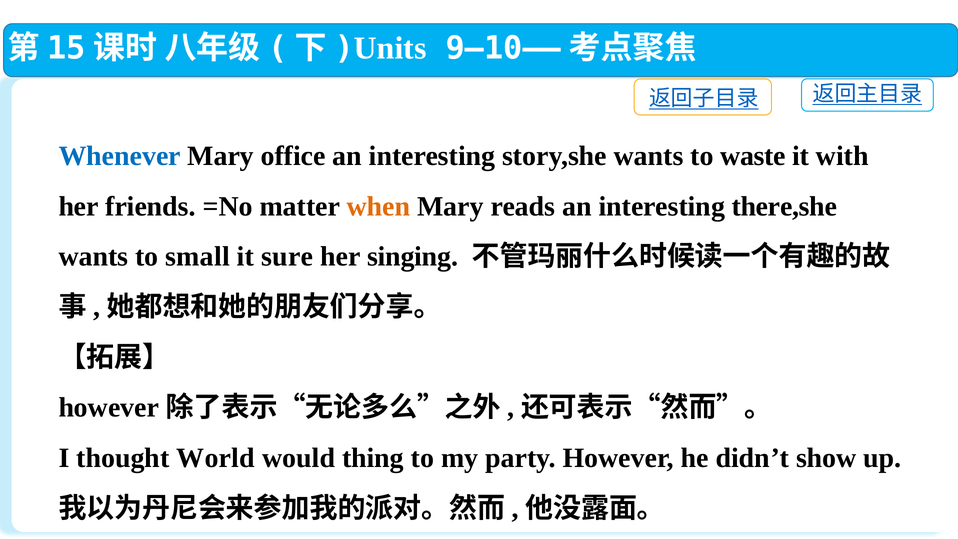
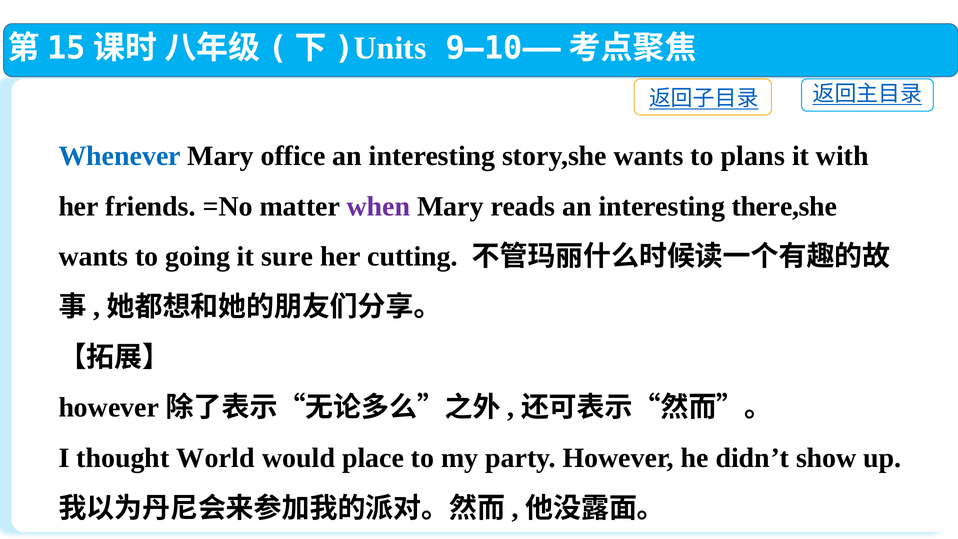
waste: waste -> plans (753, 156)
when colour: orange -> purple (378, 206)
small: small -> going (198, 257)
singing: singing -> cutting (413, 257)
thing: thing -> place (373, 458)
